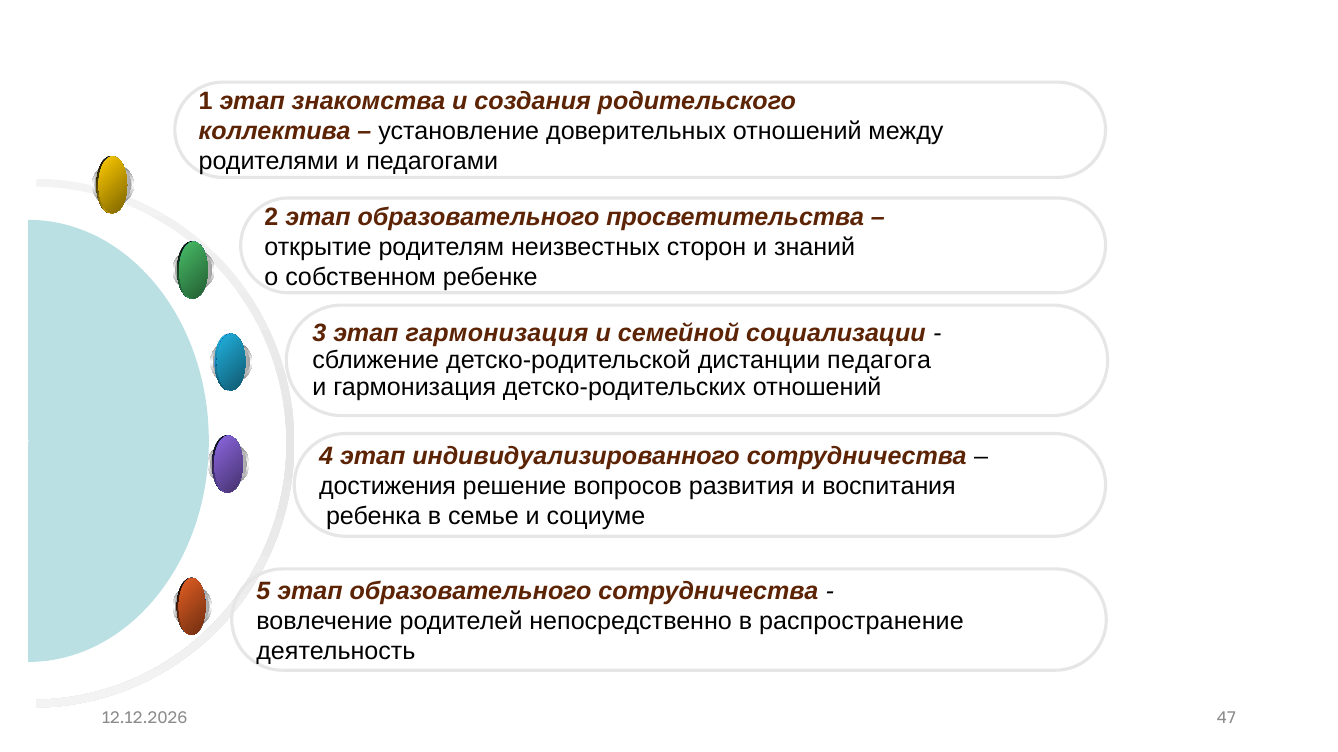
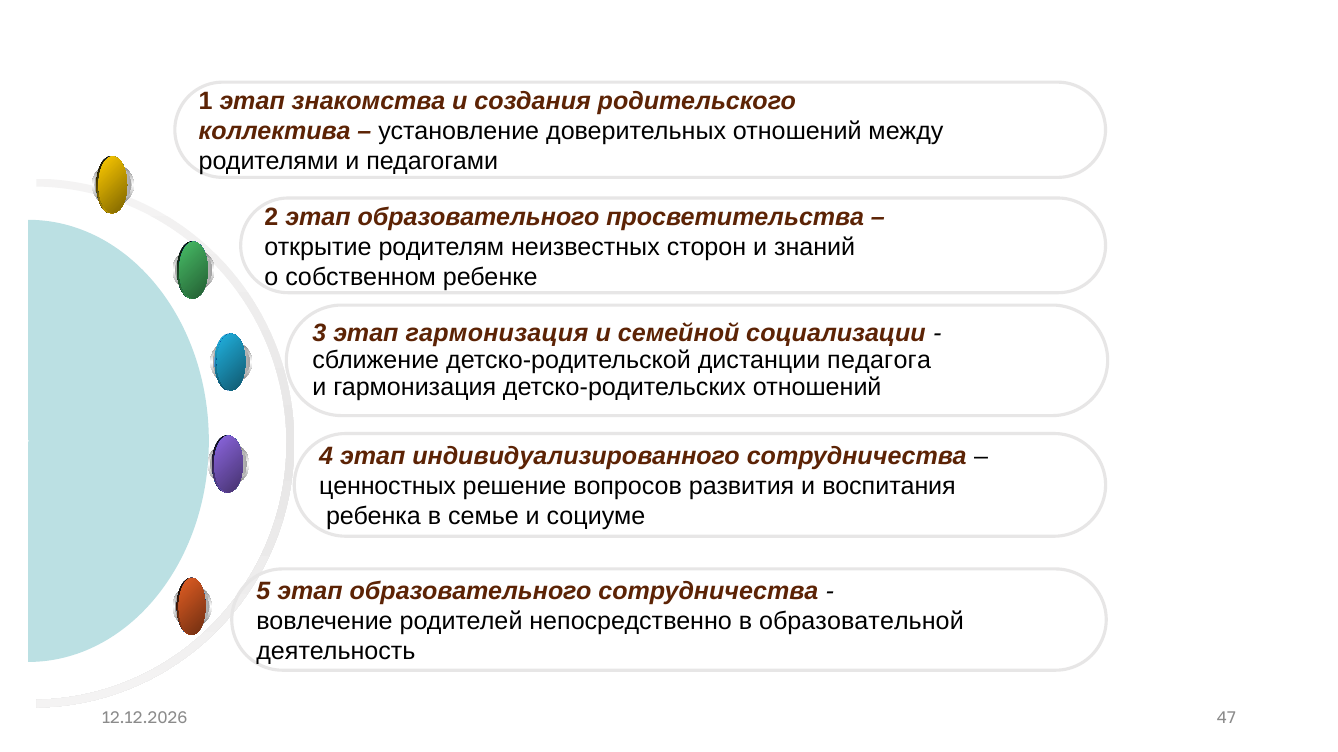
достижения: достижения -> ценностных (388, 487)
распространение: распространение -> образовательной (861, 622)
